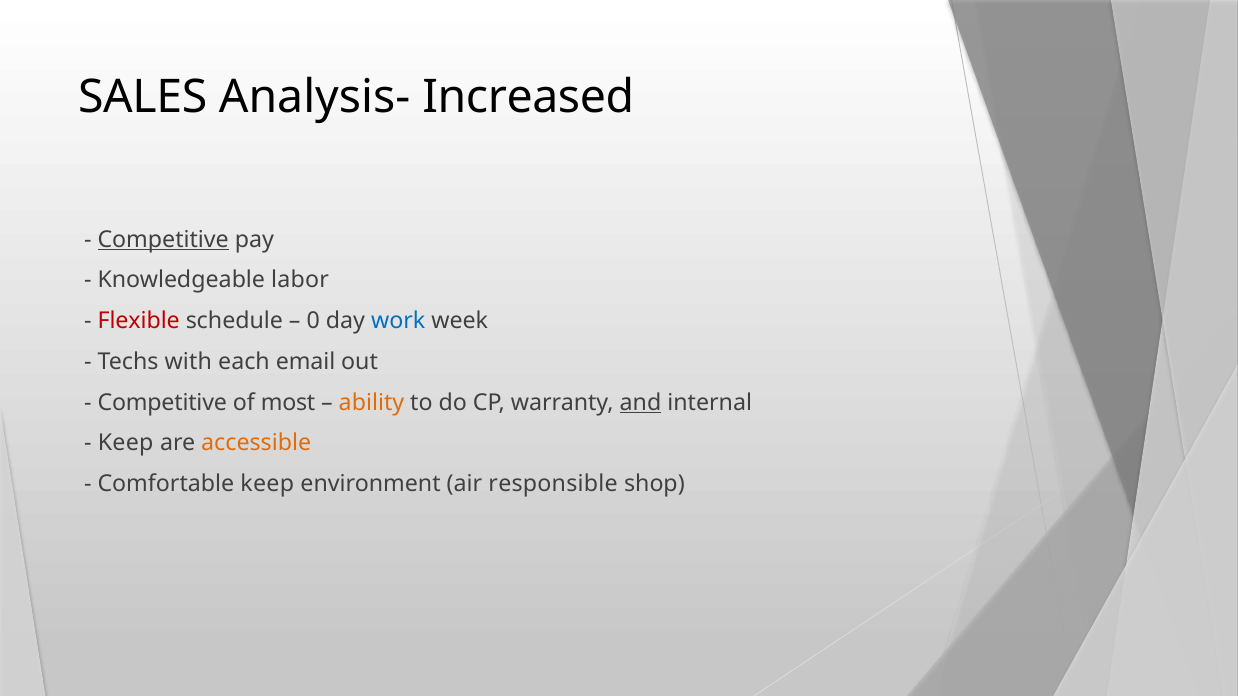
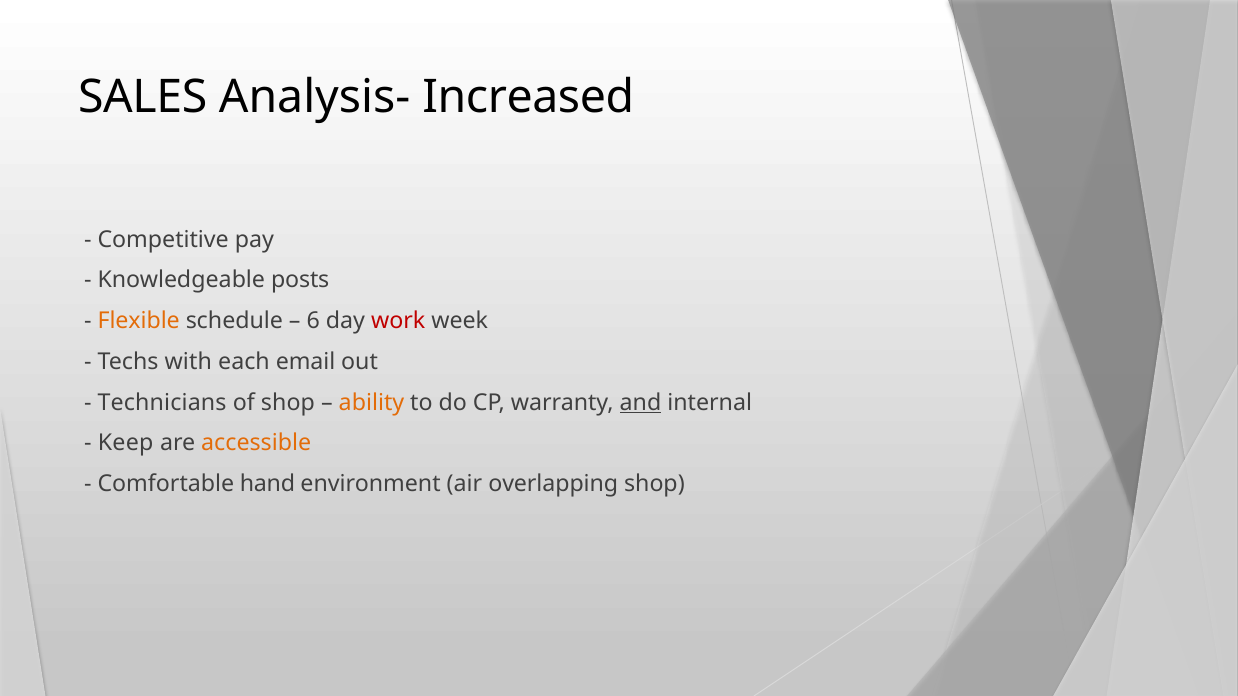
Competitive underline: present -> none (163, 240)
labor: labor -> posts (300, 280)
Flexible colour: red -> orange (139, 321)
0: 0 -> 6 (313, 321)
work colour: blue -> red (398, 321)
Competitive: Competitive -> Technicians (162, 403)
of most: most -> shop (288, 403)
Comfortable keep: keep -> hand (267, 484)
responsible: responsible -> overlapping (553, 484)
